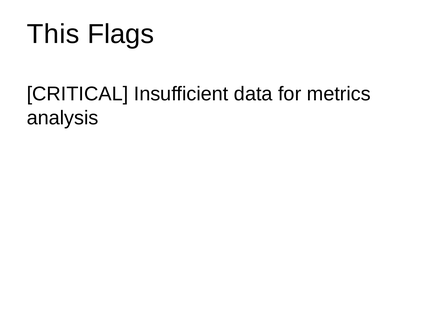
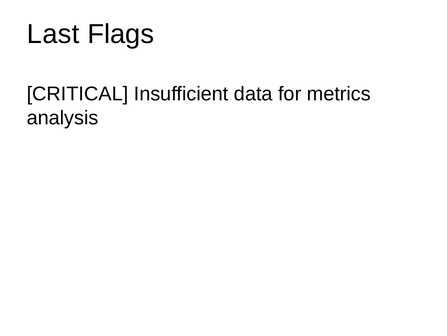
This: This -> Last (53, 34)
